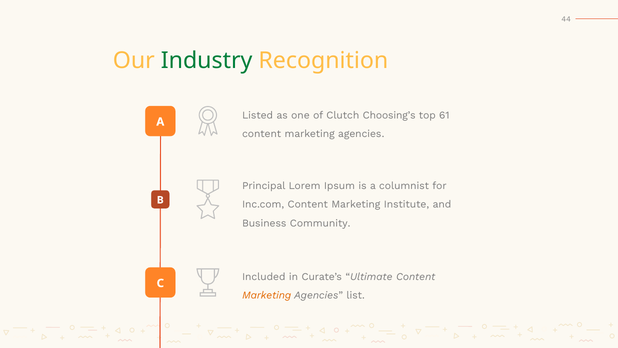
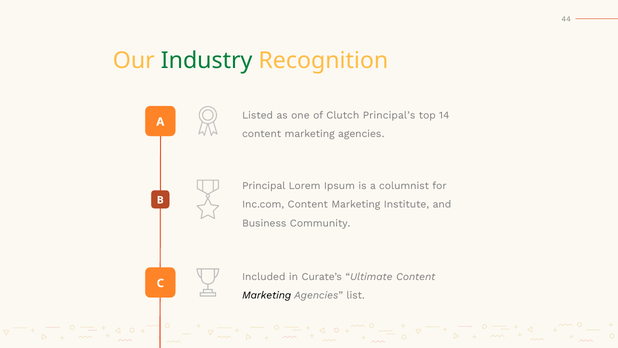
Choosing’s: Choosing’s -> Principal’s (389, 115)
61: 61 -> 14 (444, 115)
Marketing colour: orange -> black (267, 295)
